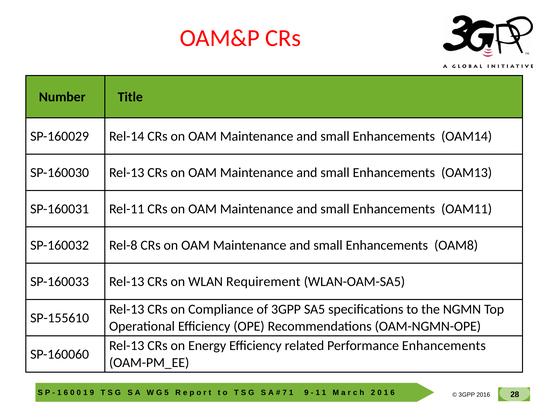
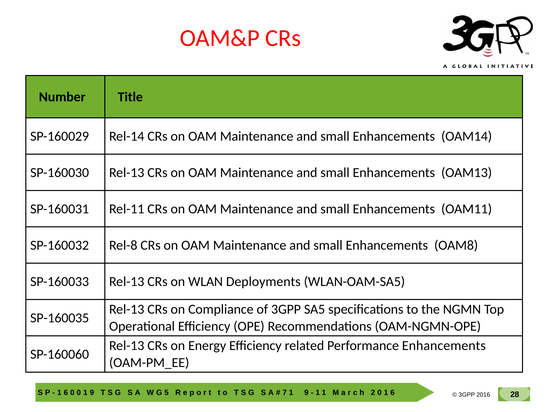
Requirement: Requirement -> Deployments (263, 281)
SP-155610: SP-155610 -> SP-160035 (60, 318)
